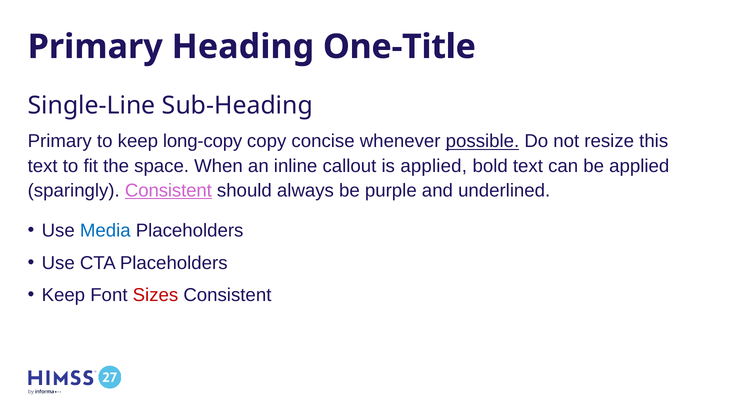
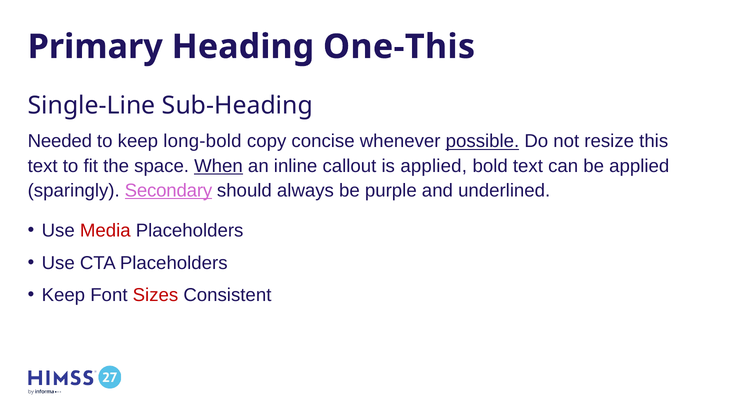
One-Title: One-Title -> One-This (399, 47)
Primary: Primary -> Needed (60, 141)
long-copy: long-copy -> long-bold (202, 141)
When underline: none -> present (219, 166)
sparingly Consistent: Consistent -> Secondary (168, 191)
Media colour: blue -> red (105, 231)
